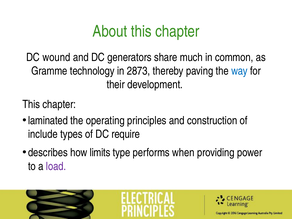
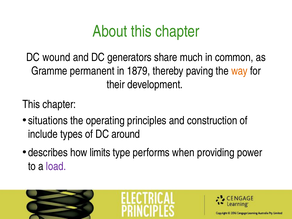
technology: technology -> permanent (92, 71)
2873: 2873 -> 1879 (138, 71)
way colour: blue -> orange (239, 71)
laminated: laminated -> situations (48, 121)
require: require -> around (126, 134)
